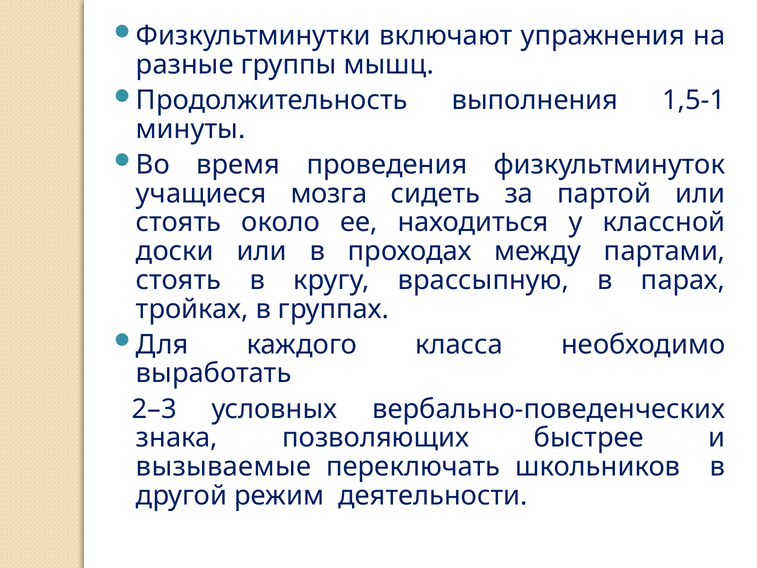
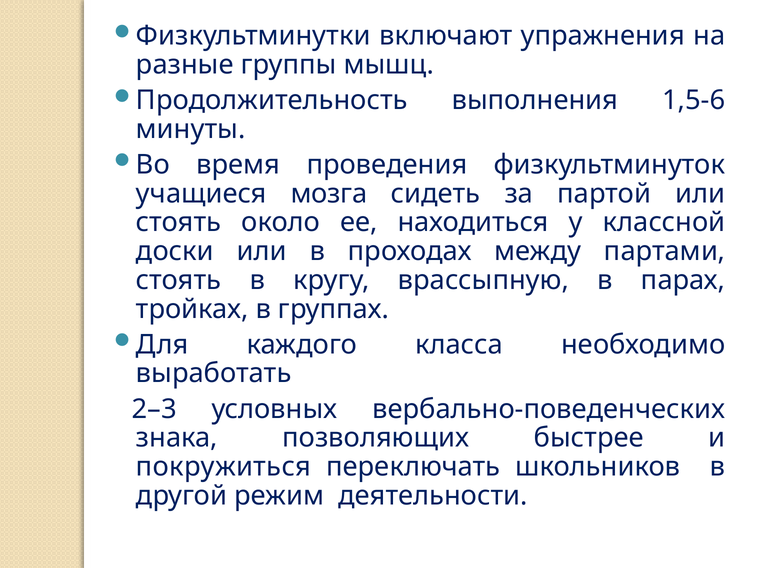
1,5-1: 1,5-1 -> 1,5-6 (694, 100)
вызываемые: вызываемые -> покружиться (224, 467)
